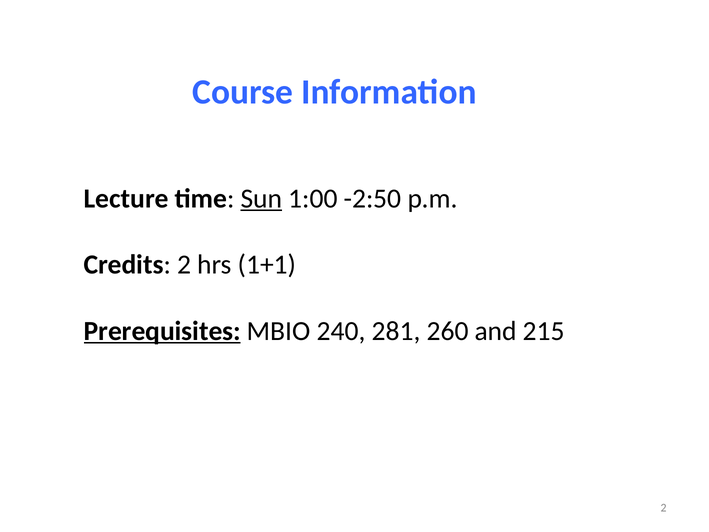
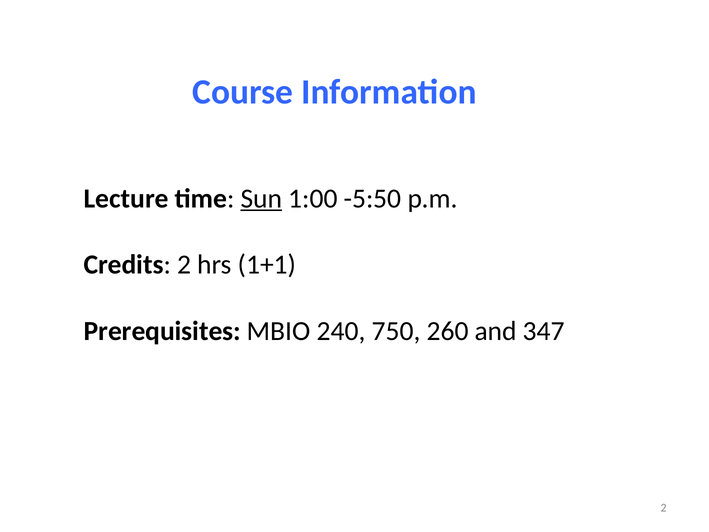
-2:50: -2:50 -> -5:50 (373, 198)
Prerequisites underline: present -> none (162, 331)
281: 281 -> 750 (396, 331)
215: 215 -> 347 (544, 331)
